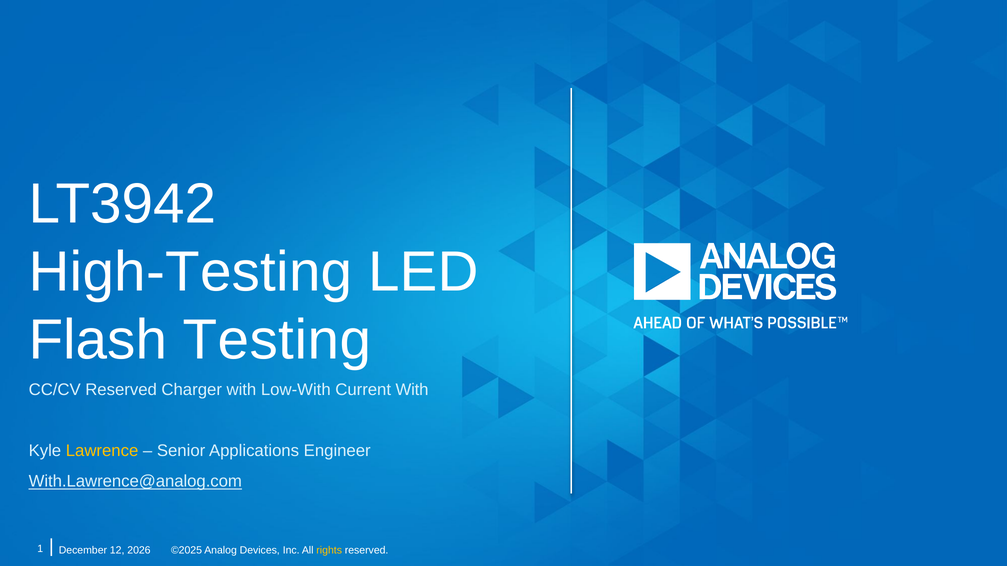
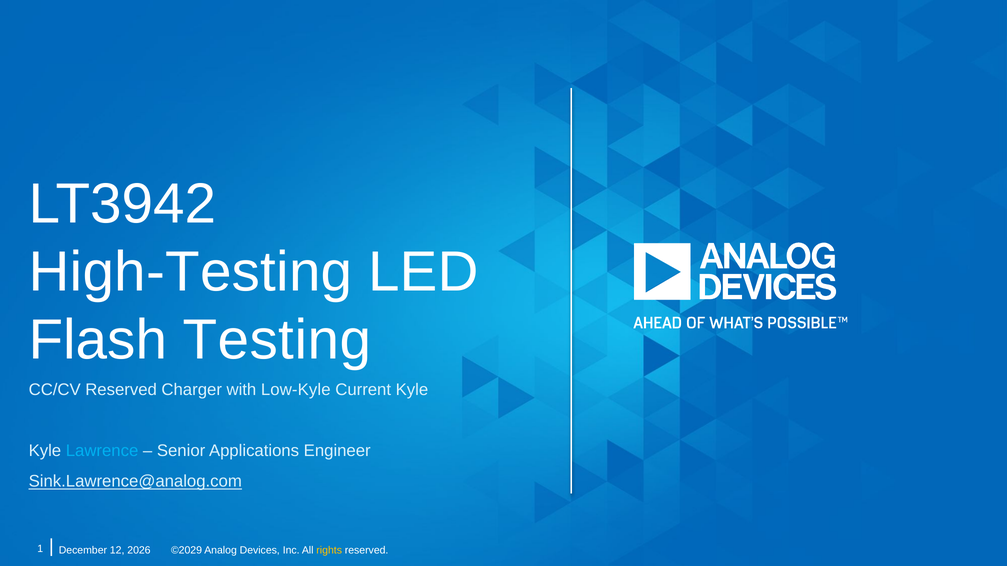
Low-With: Low-With -> Low-Kyle (296, 390)
Current With: With -> Kyle (412, 390)
Lawrence colour: yellow -> light blue (102, 451)
With.Lawrence@analog.com: With.Lawrence@analog.com -> Sink.Lawrence@analog.com (135, 482)
©2025: ©2025 -> ©2029 (187, 551)
